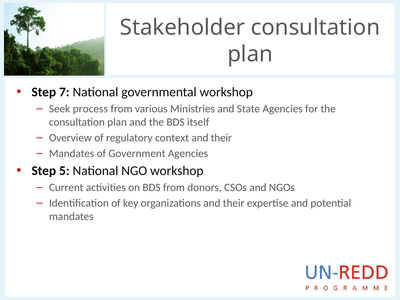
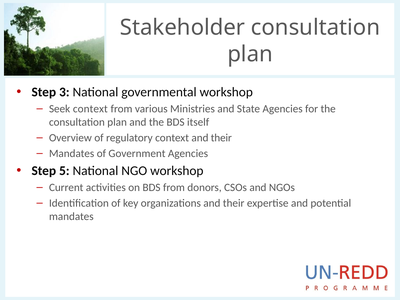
7: 7 -> 3 (64, 92)
Seek process: process -> context (90, 109)
